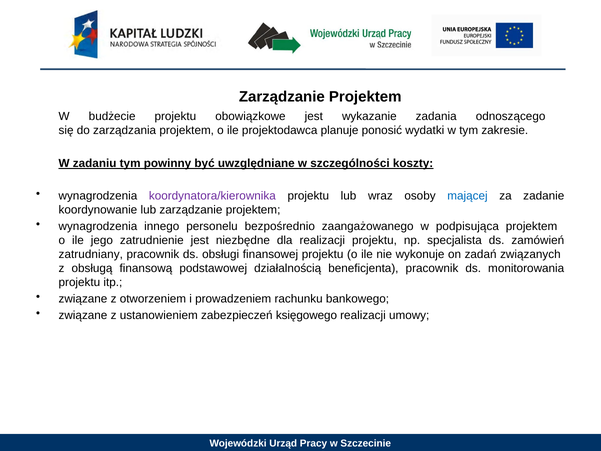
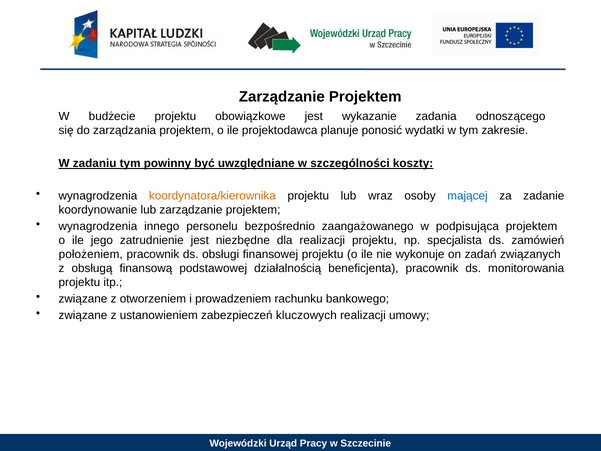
koordynatora/kierownika colour: purple -> orange (212, 196)
zatrudniany: zatrudniany -> położeniem (91, 254)
księgowego: księgowego -> kluczowych (306, 315)
